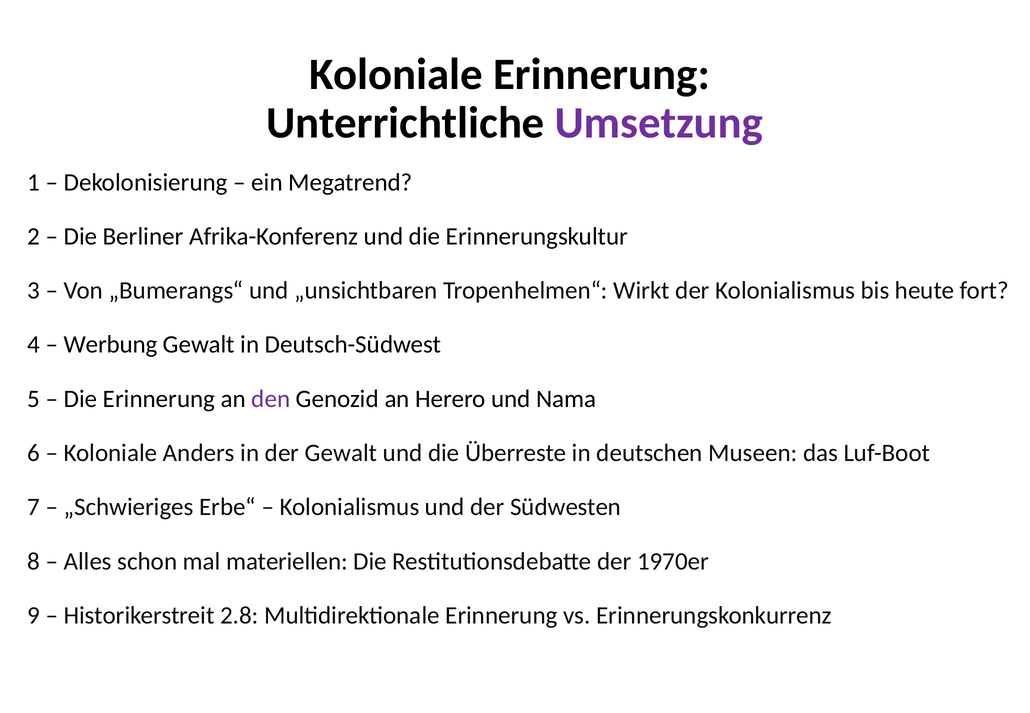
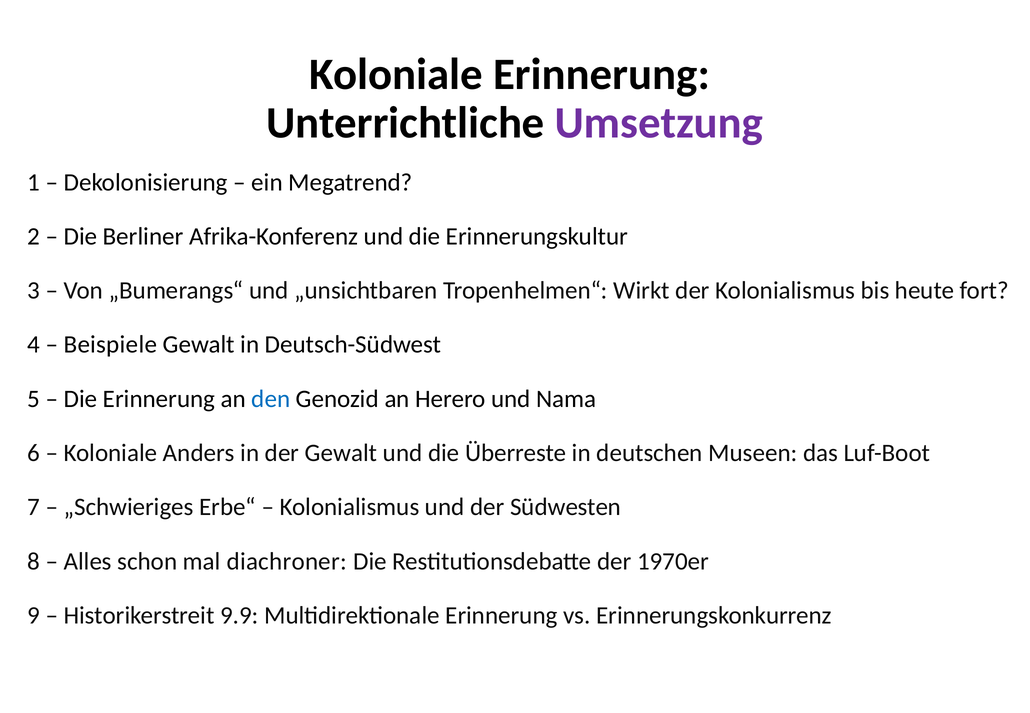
Werbung: Werbung -> Beispiele (110, 345)
den colour: purple -> blue (271, 399)
materiellen: materiellen -> diachroner (287, 561)
2.8: 2.8 -> 9.9 (239, 616)
